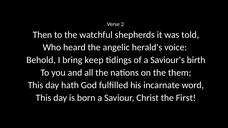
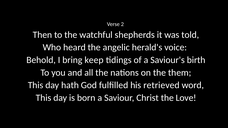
incarnate: incarnate -> retrieved (161, 85)
First: First -> Love (186, 98)
